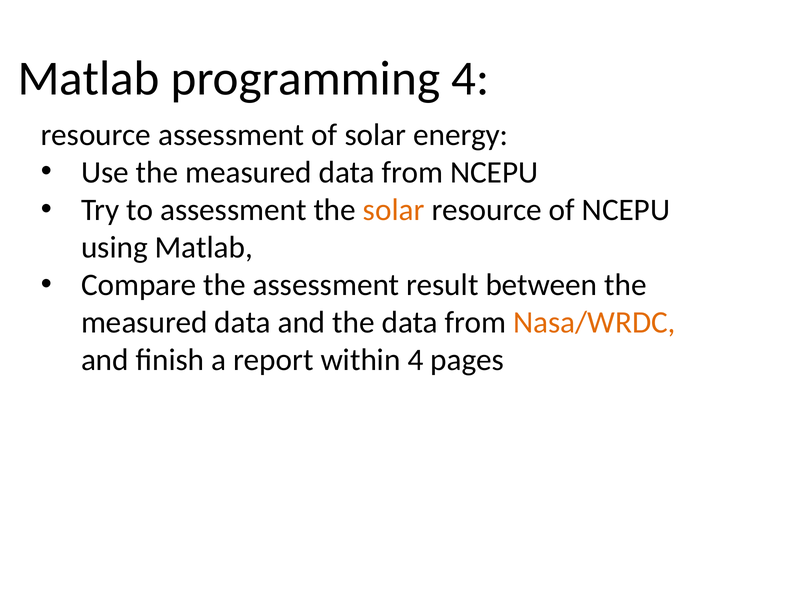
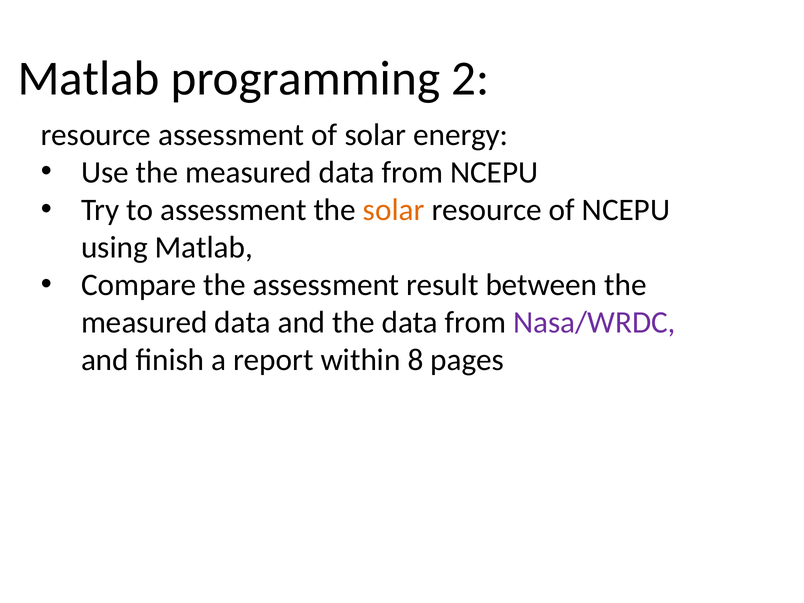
programming 4: 4 -> 2 (470, 78)
Nasa/WRDC colour: orange -> purple (594, 323)
within 4: 4 -> 8 (415, 360)
